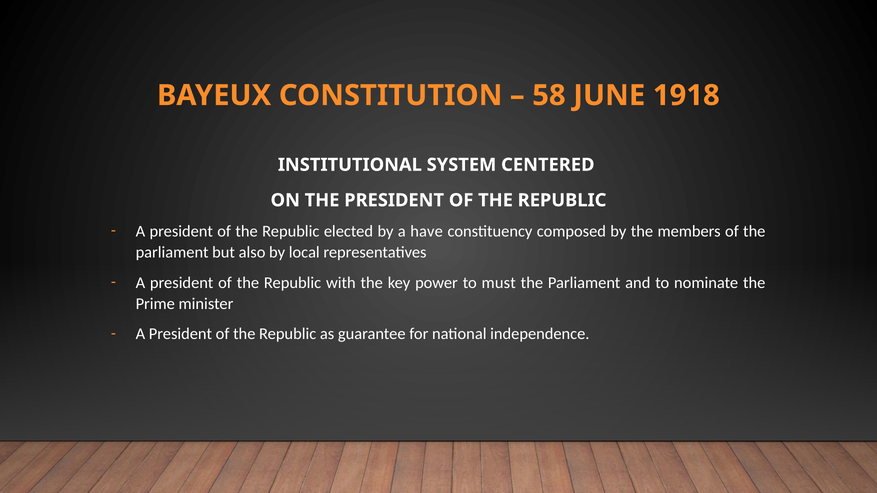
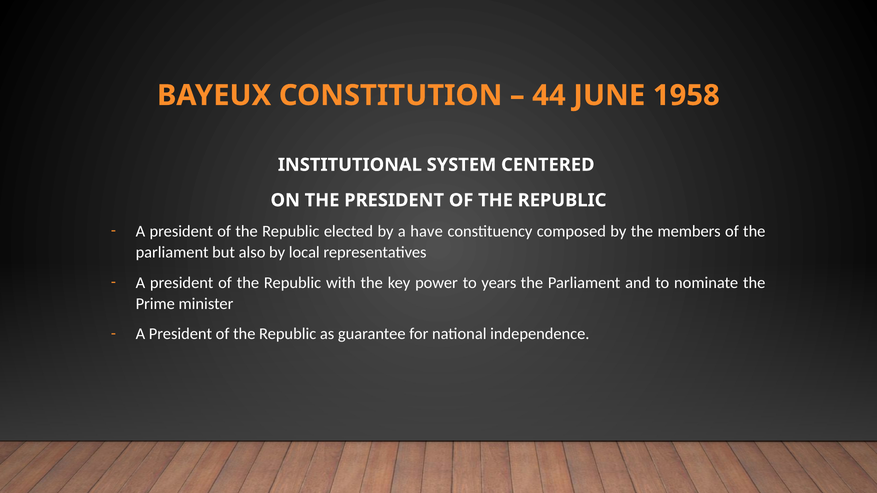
58: 58 -> 44 (549, 95)
1918: 1918 -> 1958 (686, 95)
must: must -> years (499, 283)
